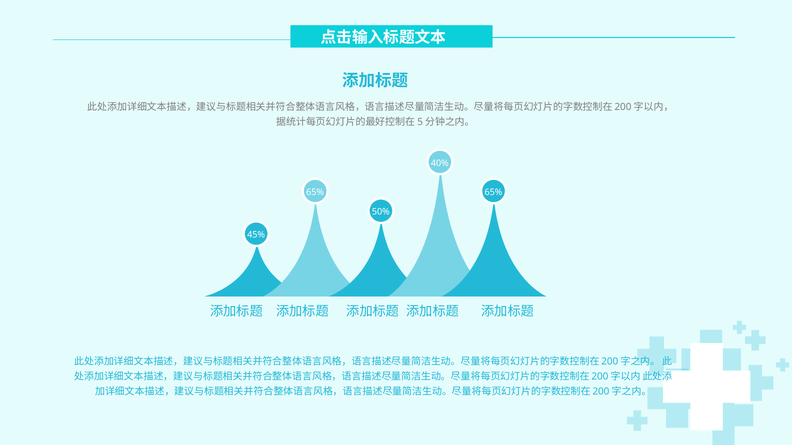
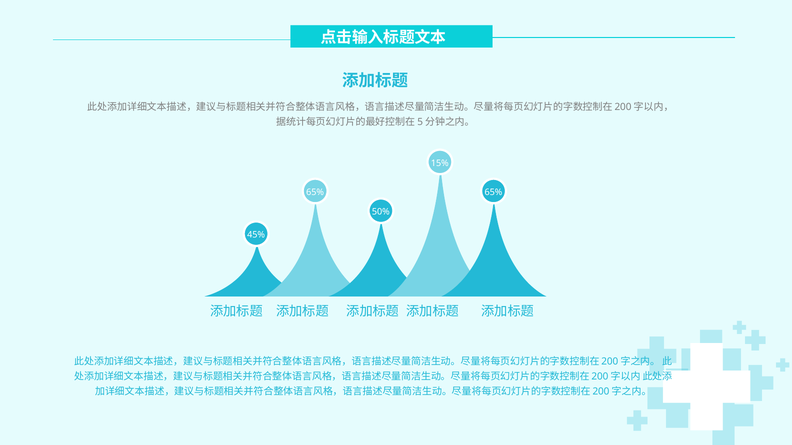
40%: 40% -> 15% (440, 163)
